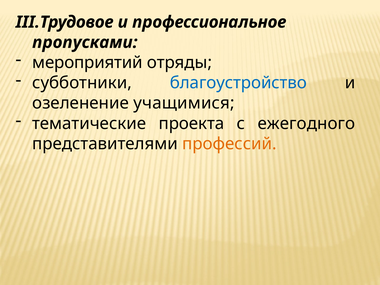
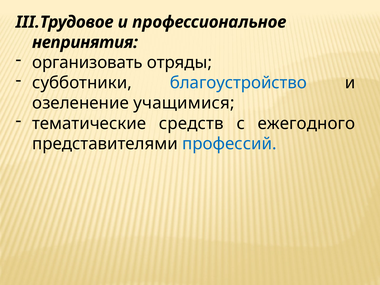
пропусками: пропусками -> непринятия (85, 42)
мероприятий: мероприятий -> организовать (87, 63)
проекта: проекта -> средств (191, 123)
профессий colour: orange -> blue (229, 144)
